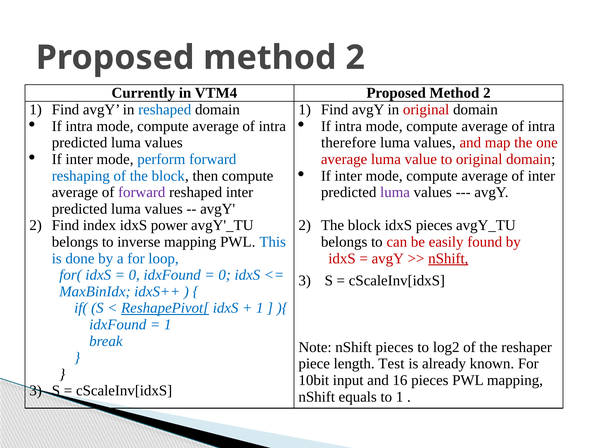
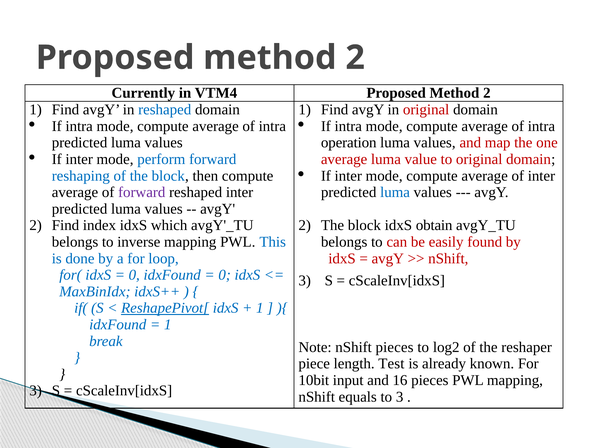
therefore: therefore -> operation (349, 143)
luma colour: purple -> blue (395, 193)
power: power -> which (169, 226)
idxS pieces: pieces -> obtain (434, 226)
nShift underline: present -> none (448, 259)
to 1: 1 -> 3 (400, 397)
